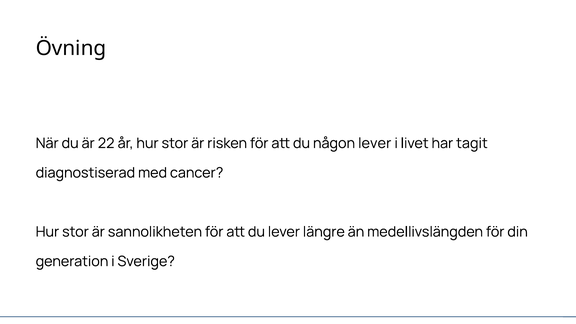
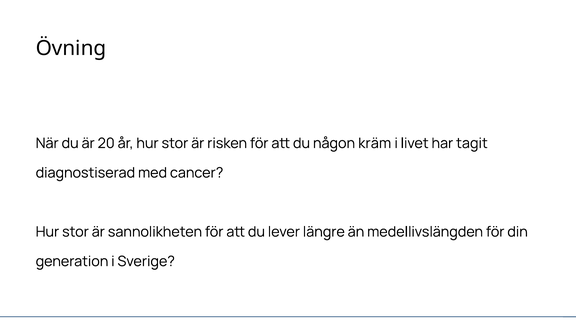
22: 22 -> 20 (106, 143)
någon lever: lever -> kräm (375, 143)
